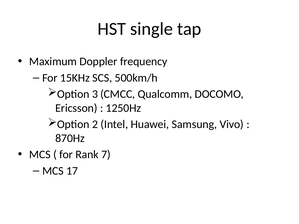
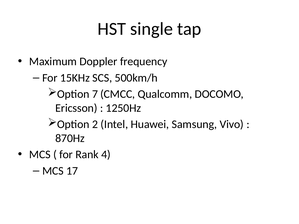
3: 3 -> 7 (95, 94)
7: 7 -> 4 (106, 155)
